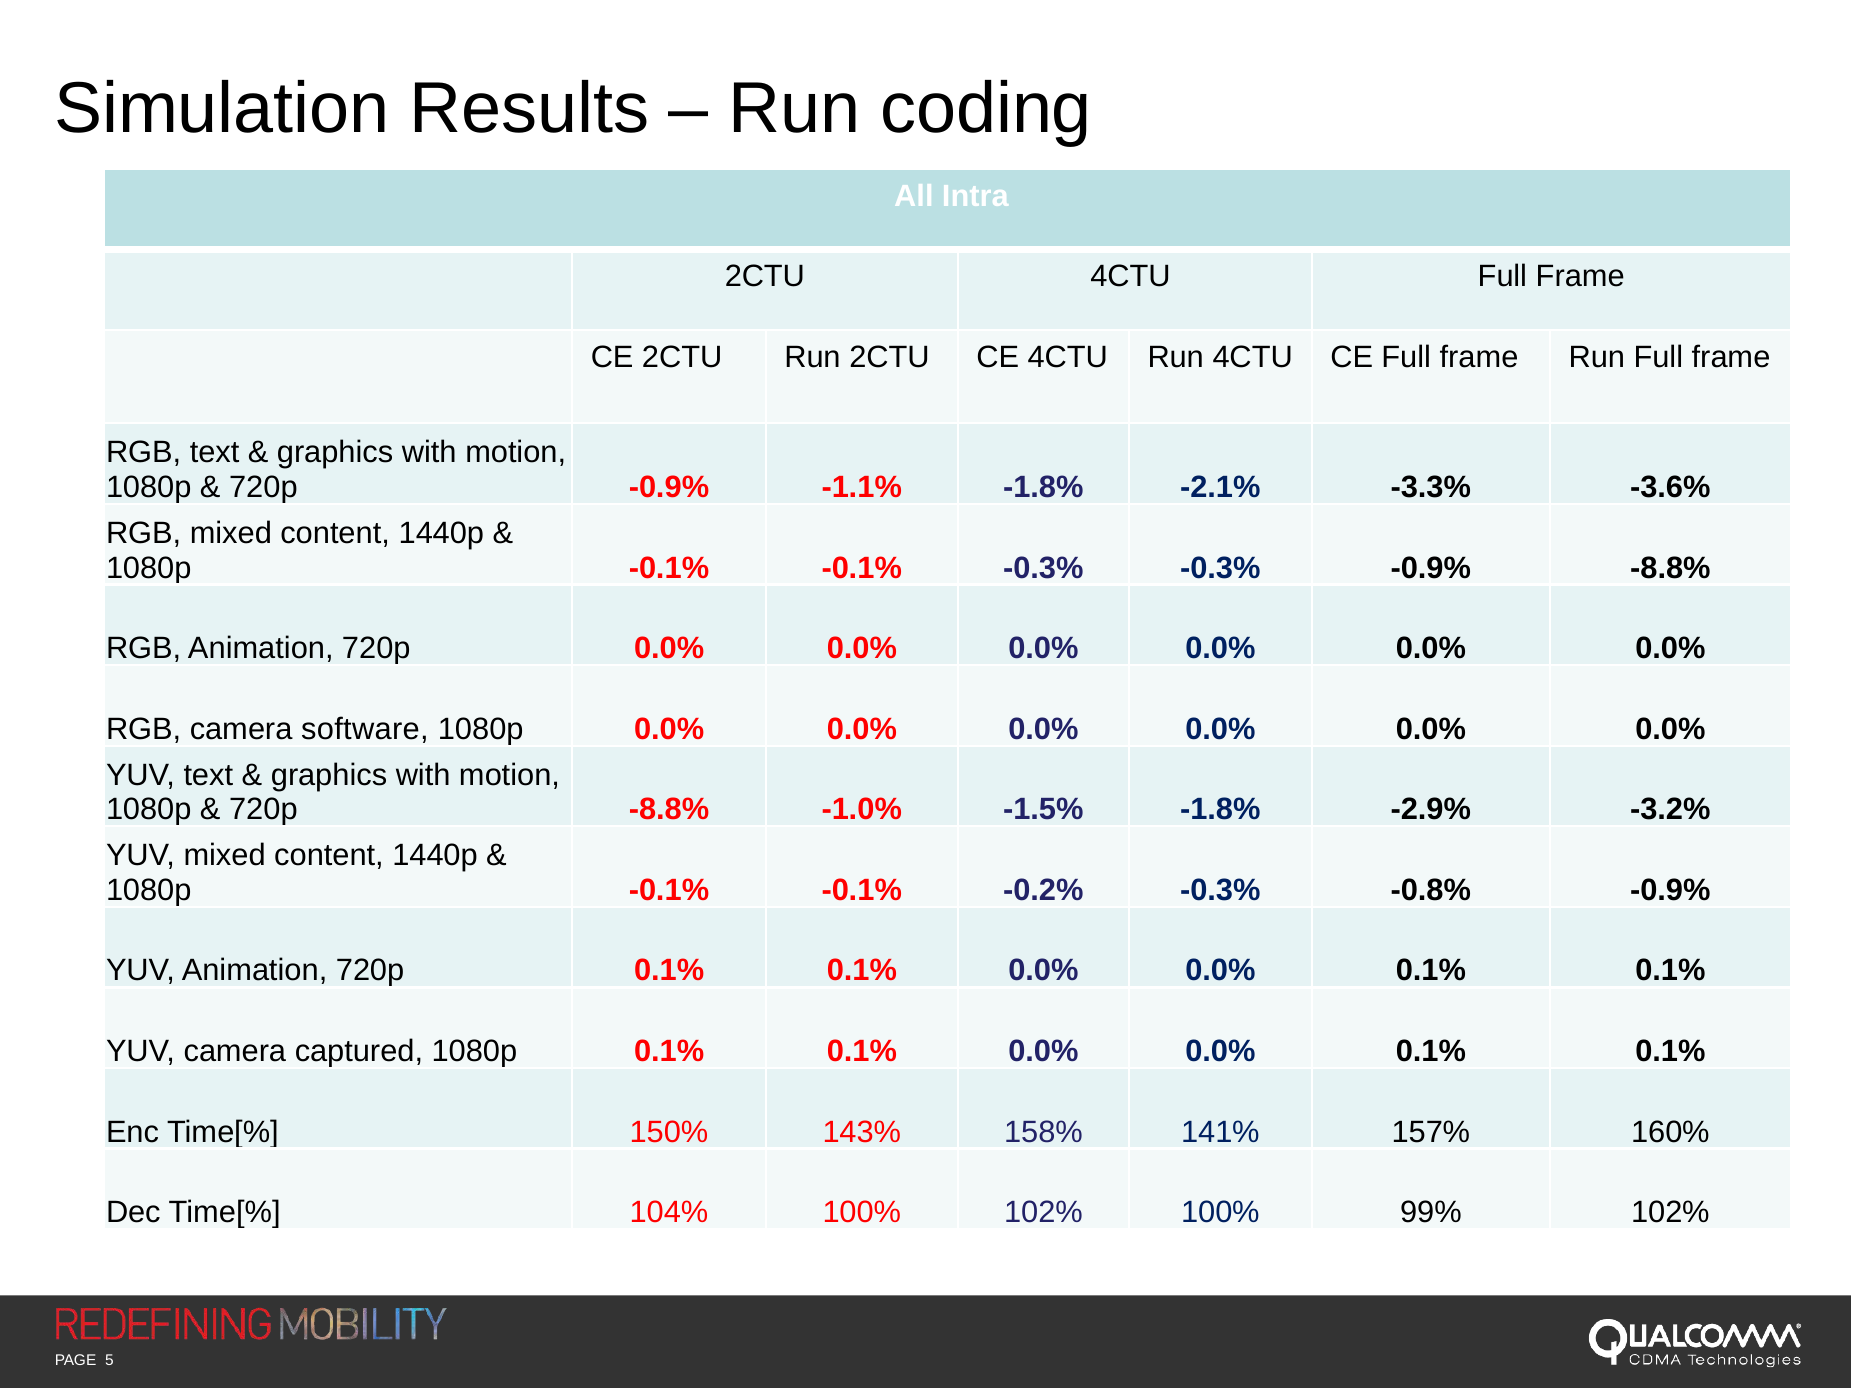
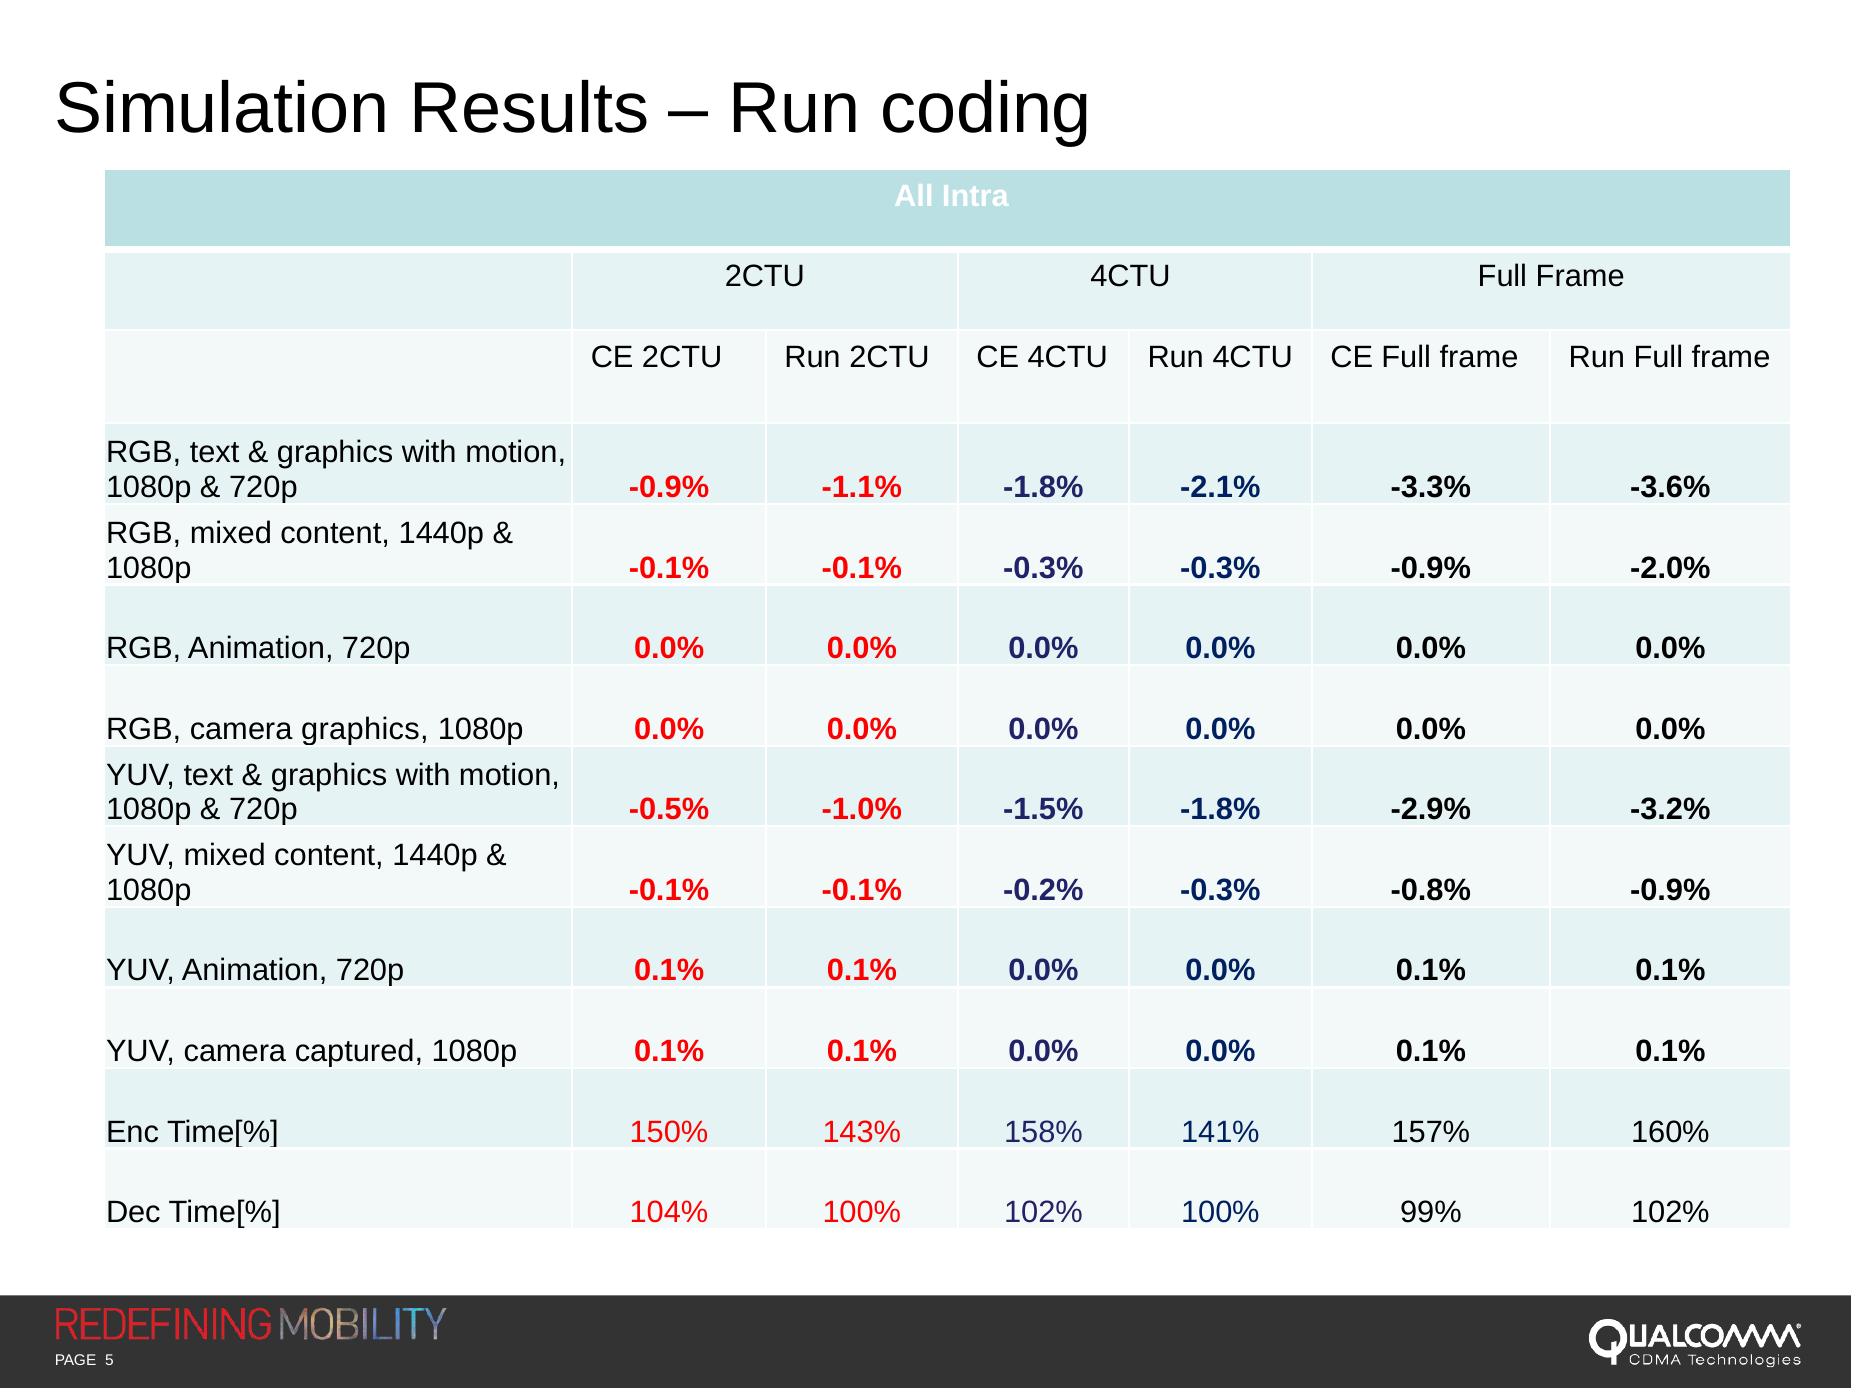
-0.9% -8.8%: -8.8% -> -2.0% (1670, 568)
camera software: software -> graphics (365, 729)
720p -8.8%: -8.8% -> -0.5% (669, 810)
